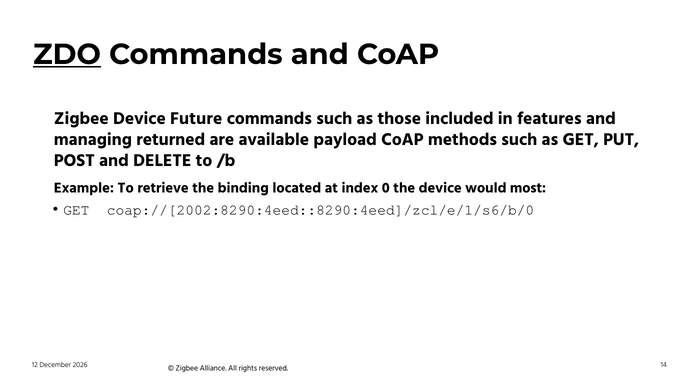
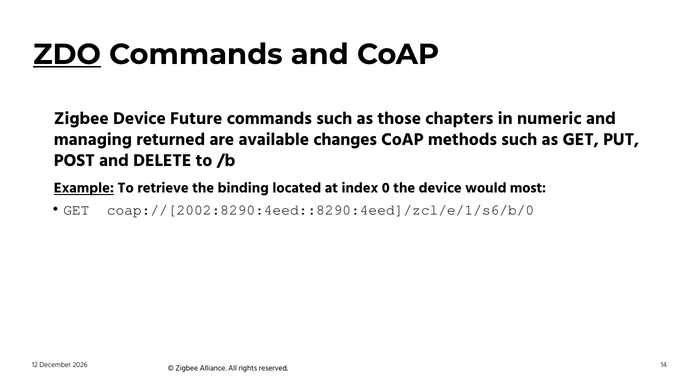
included: included -> chapters (459, 118)
features: features -> numeric (549, 118)
payload: payload -> changes (345, 139)
Example underline: none -> present (84, 188)
